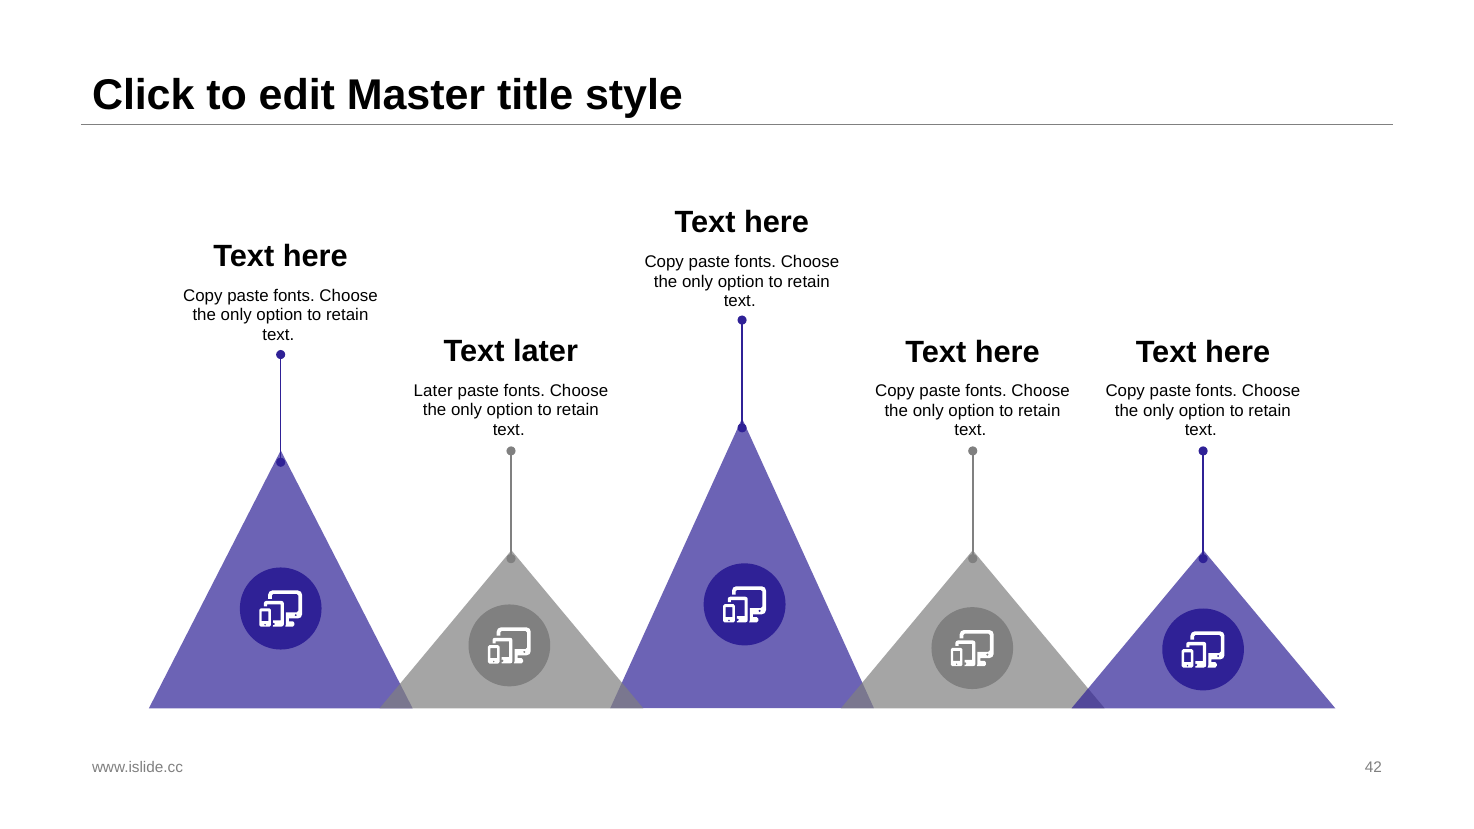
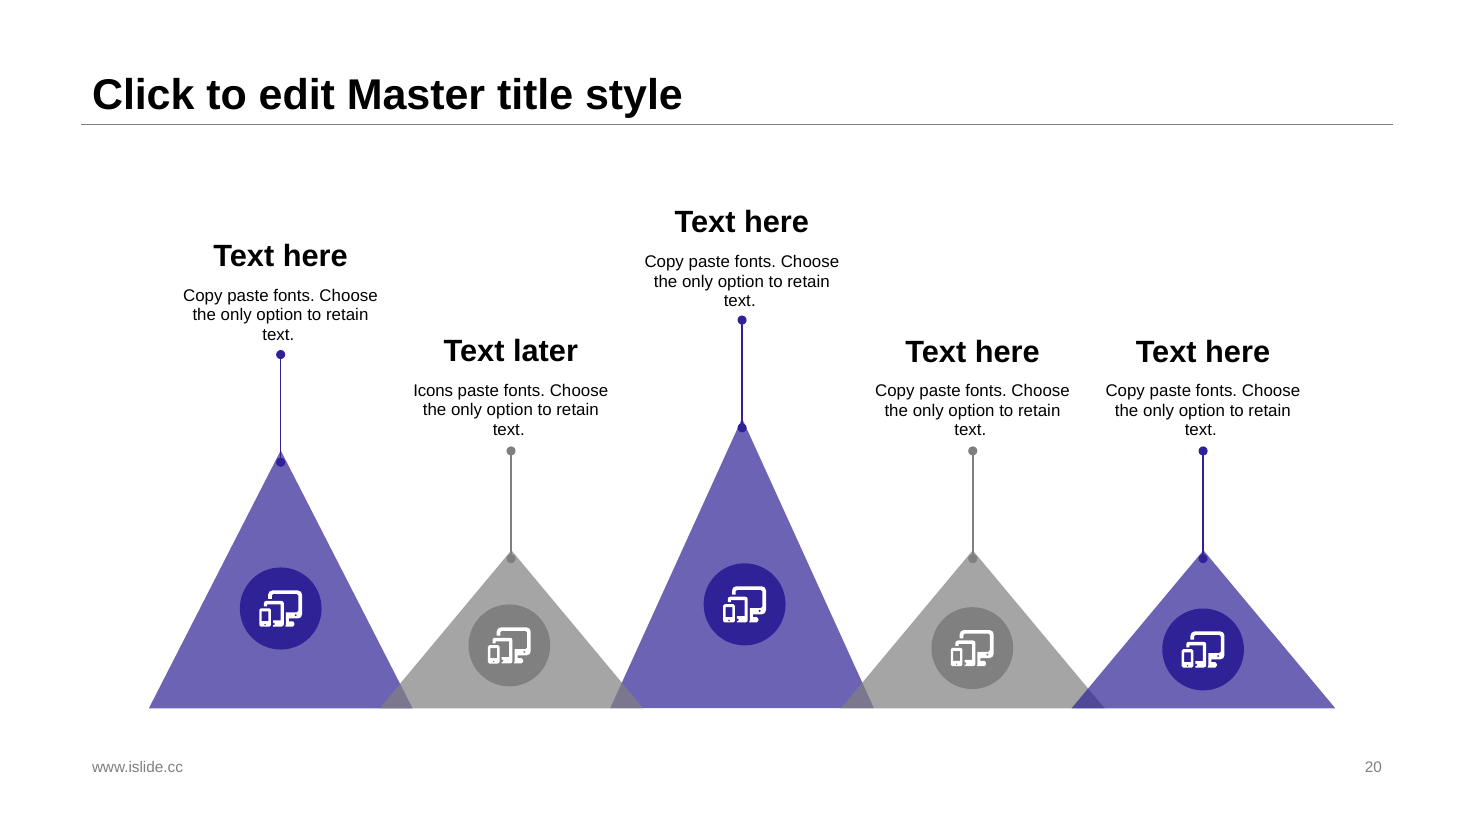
Later: Later -> Icons (433, 391)
42: 42 -> 20 (1373, 768)
